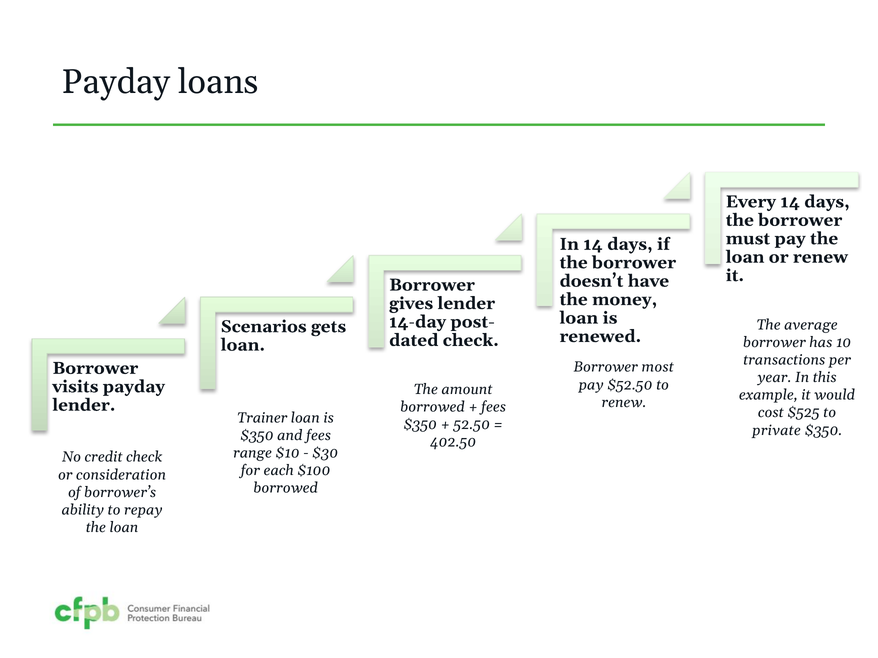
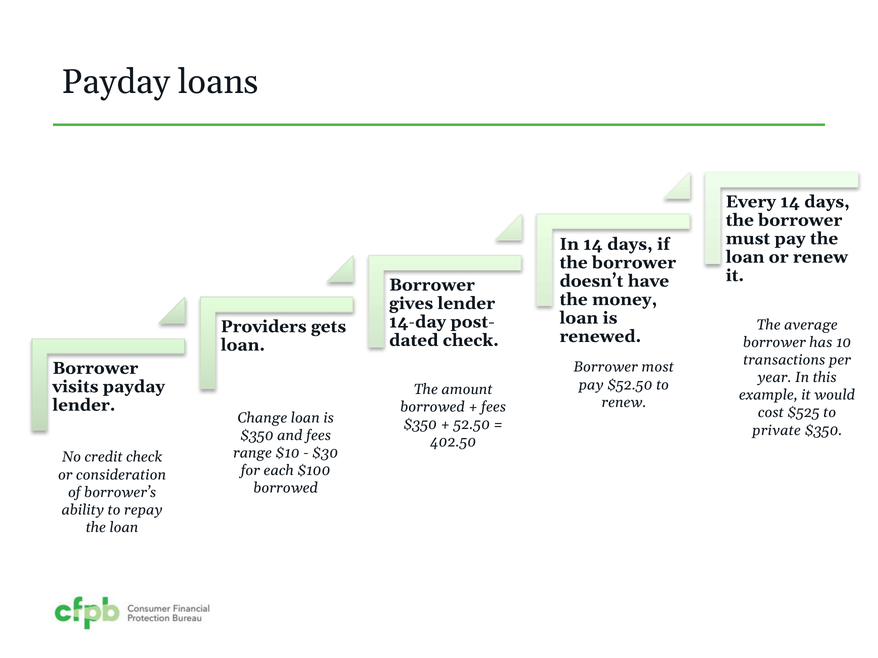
Scenarios: Scenarios -> Providers (264, 327)
Trainer: Trainer -> Change (262, 418)
